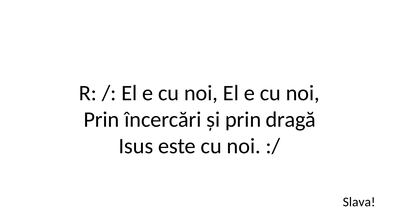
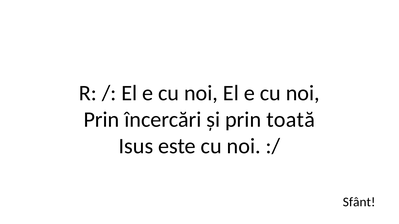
dragă: dragă -> toată (291, 120)
Slava: Slava -> Sfânt (359, 202)
